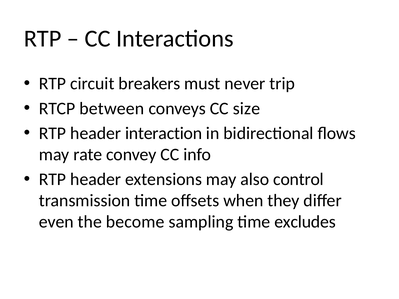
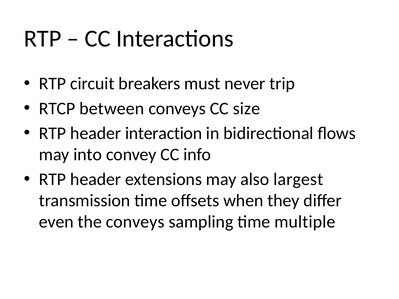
rate: rate -> into (88, 155)
control: control -> largest (298, 179)
the become: become -> conveys (135, 222)
excludes: excludes -> multiple (305, 222)
